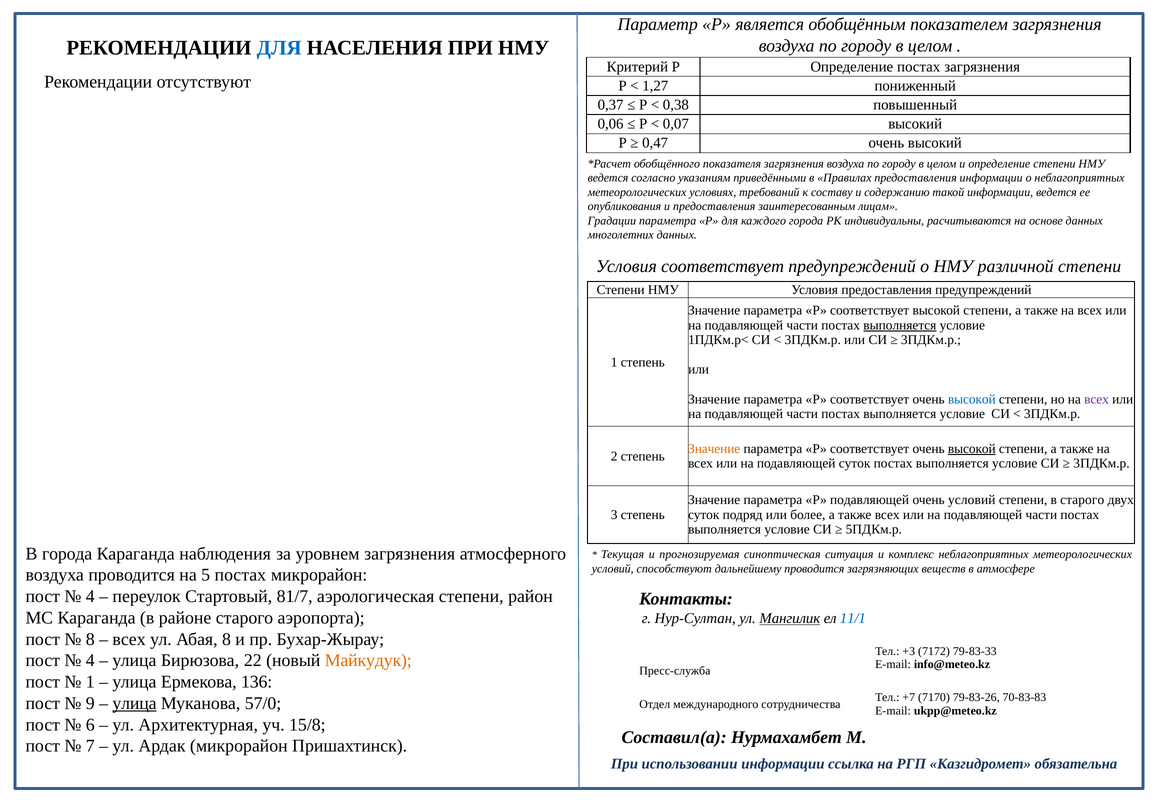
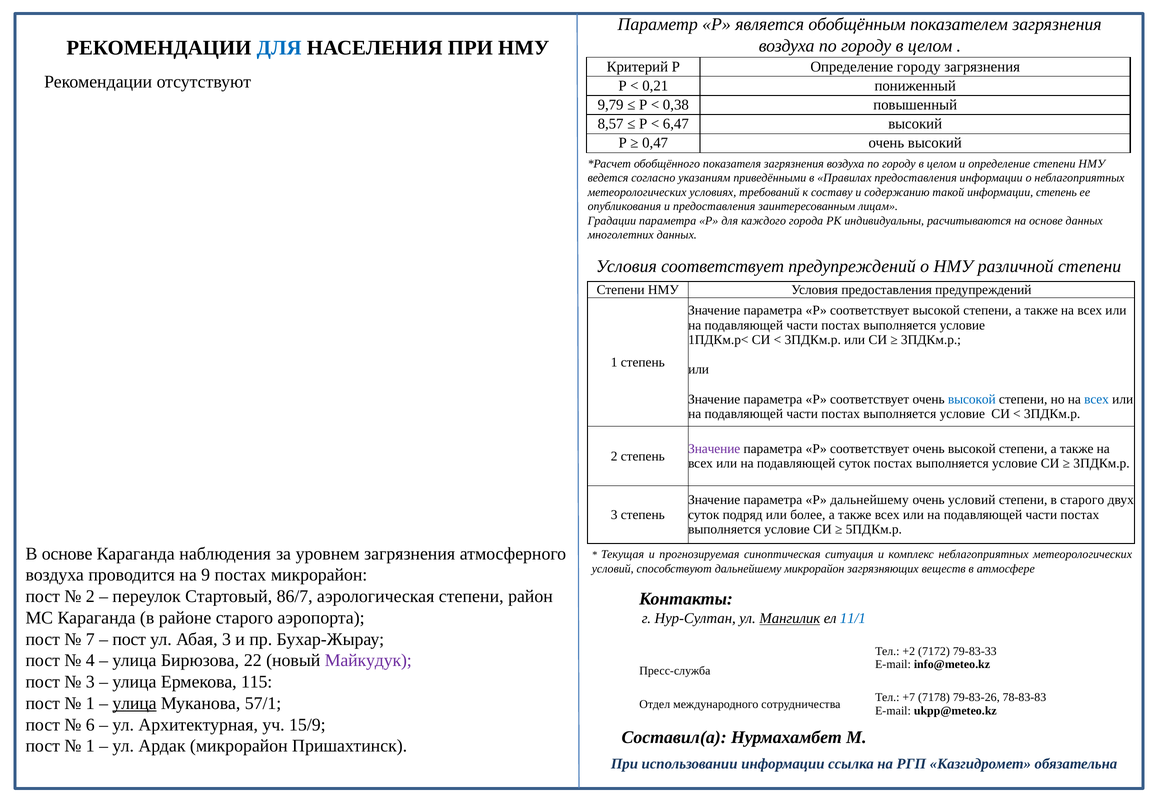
Определение постах: постах -> городу (919, 67)
1,27: 1,27 -> 0,21 (655, 86)
0,37: 0,37 -> 9,79 (611, 105)
0,06: 0,06 -> 8,57 (611, 124)
0,07: 0,07 -> 6,47 (676, 124)
информации ведется: ведется -> степень (1056, 192)
выполняется underline: present -> none (900, 325)
всех colour: purple -> blue (1097, 399)
Значение colour: orange -> purple (714, 449)
высокой underline: present -> none (972, 449)
Р подавляющей: подавляющей -> дальнейшему (870, 500)
В города: города -> основе (67, 553)
дальнейшему проводится: проводится -> микрорайон (814, 568)
5: 5 -> 9 (206, 575)
4: 4 -> 2 (90, 596)
81/7: 81/7 -> 86/7 (295, 596)
8: 8 -> 7 (90, 639)
всех: всех -> пост (129, 639)
Абая 8: 8 -> 3 (227, 639)
+3: +3 -> +2 (909, 651)
Майкудук colour: orange -> purple (368, 660)
1: 1 -> 3 (90, 682)
136: 136 -> 115 (257, 682)
7170: 7170 -> 7178 (934, 697)
70-83-83: 70-83-83 -> 78-83-83 (1024, 697)
9: 9 -> 1 (90, 703)
57/0: 57/0 -> 57/1 (263, 703)
15/8: 15/8 -> 15/9 (307, 724)
7: 7 -> 1 (90, 746)
